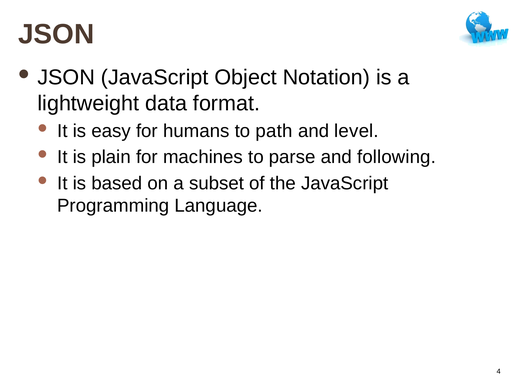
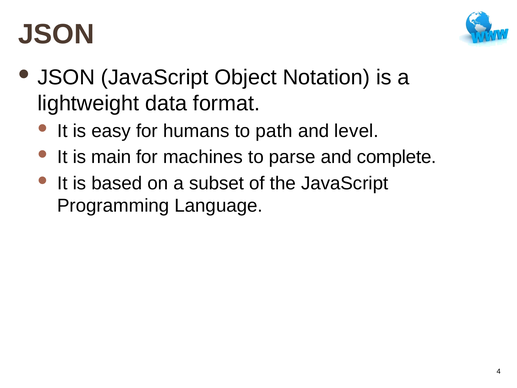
plain: plain -> main (111, 157)
following: following -> complete (397, 157)
